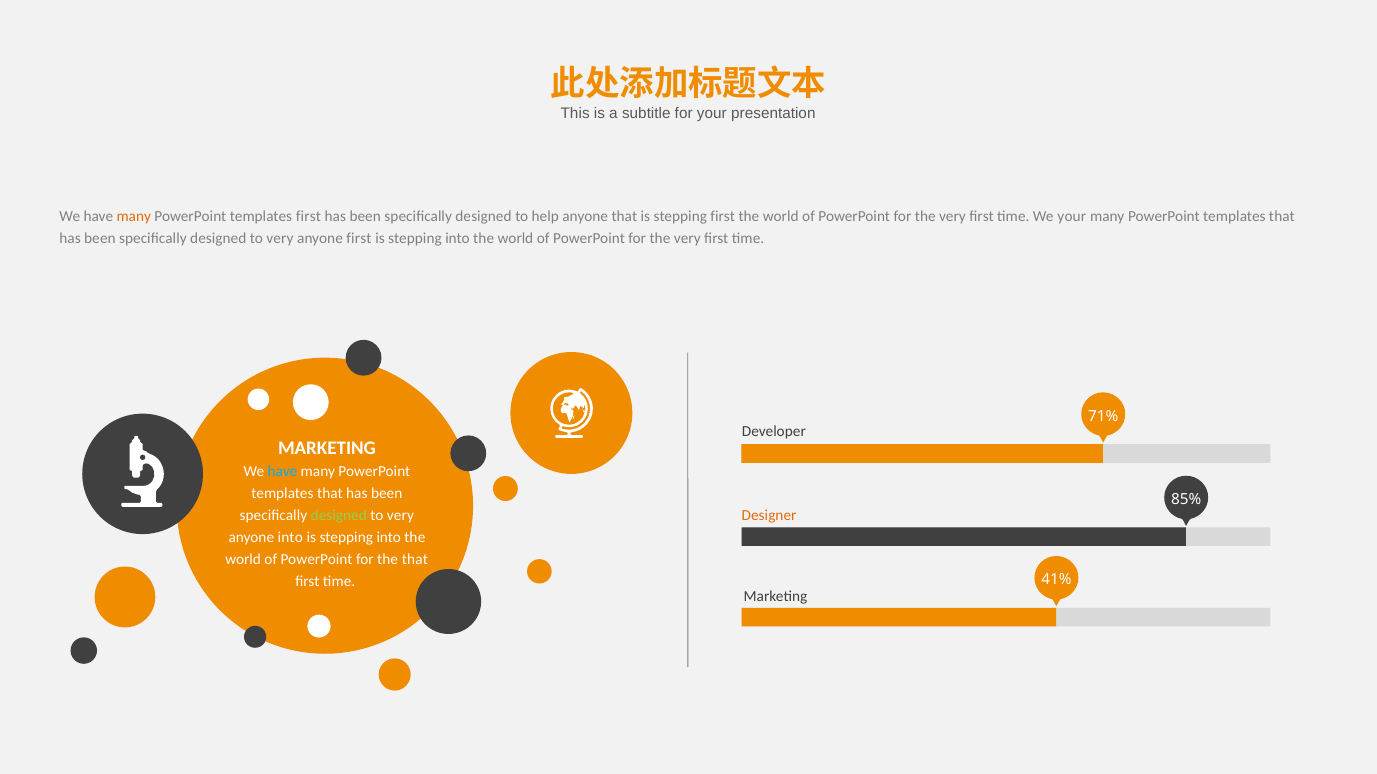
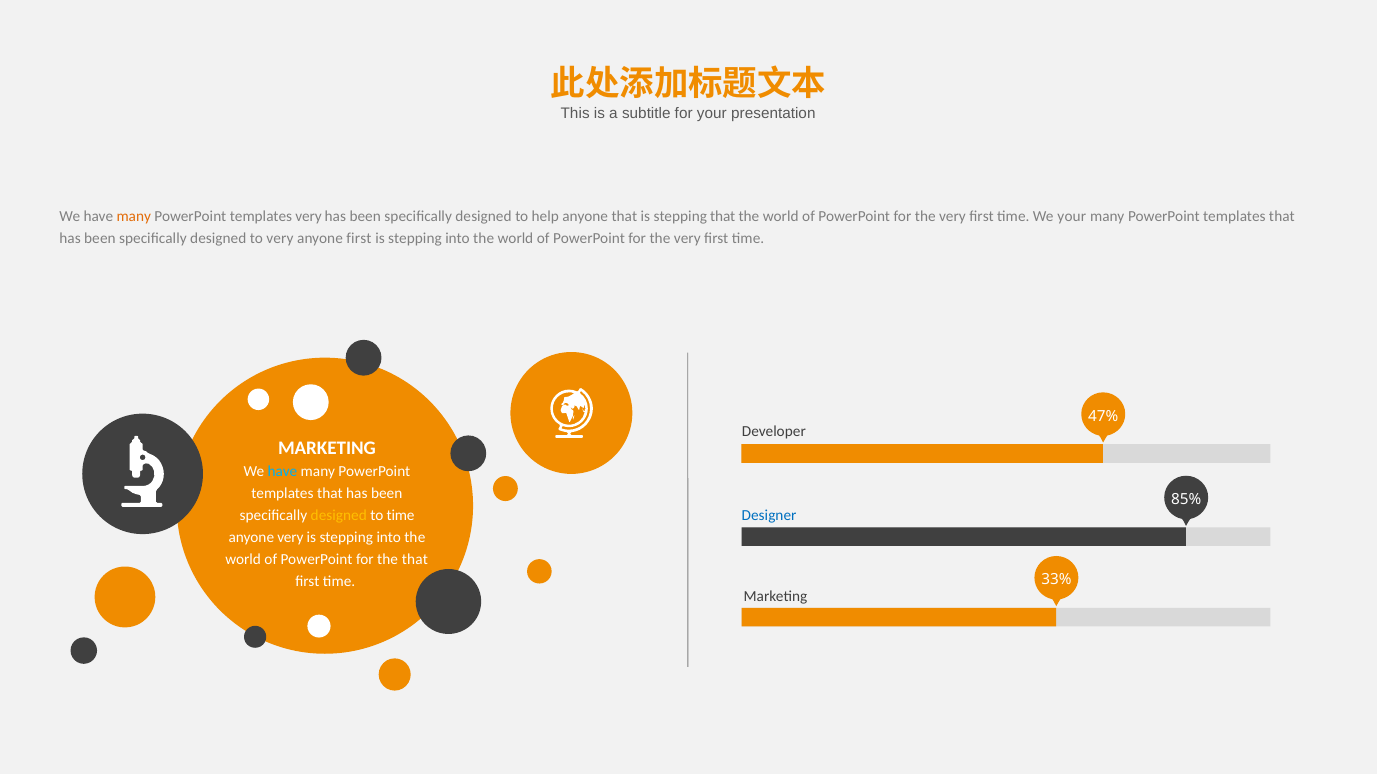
templates first: first -> very (309, 217)
stepping first: first -> that (723, 217)
71%: 71% -> 47% (1103, 416)
Designer colour: orange -> blue (769, 515)
designed colour: light green -> yellow (339, 516)
very: very -> time (401, 516)
anyone into: into -> very (290, 538)
41%: 41% -> 33% (1056, 580)
